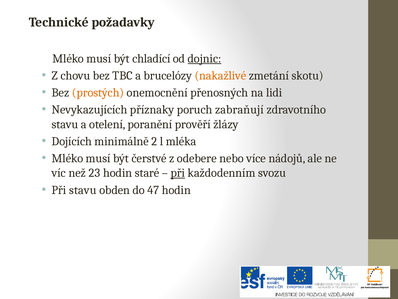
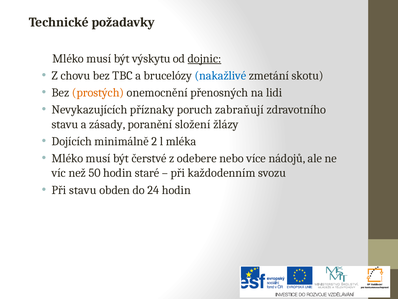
chladící: chladící -> výskytu (151, 58)
nakažlivé colour: orange -> blue (220, 75)
otelení: otelení -> zásady (107, 124)
prověří: prověří -> složení (193, 124)
23: 23 -> 50 (95, 173)
při underline: present -> none (178, 173)
47: 47 -> 24 (153, 190)
